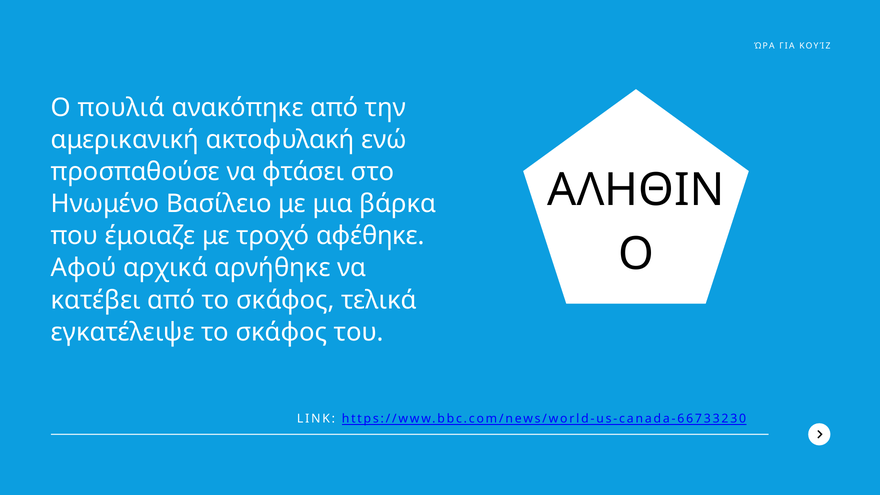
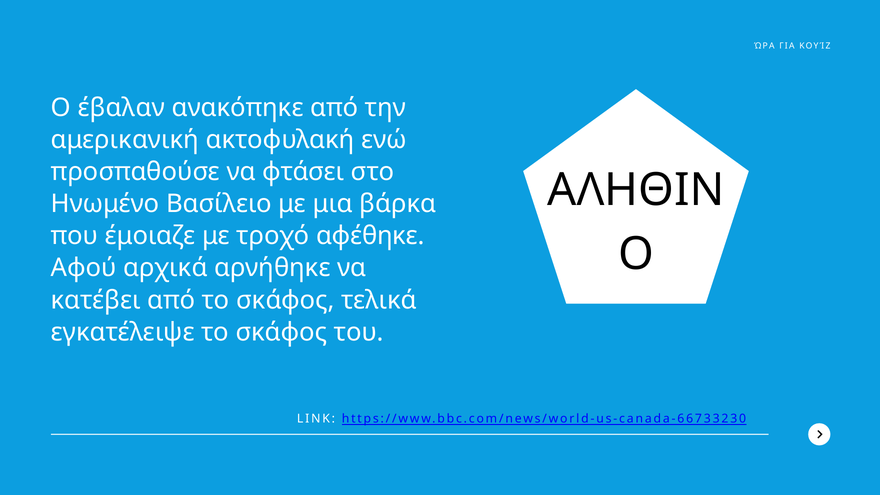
πουλιά: πουλιά -> έβαλαν (121, 108)
